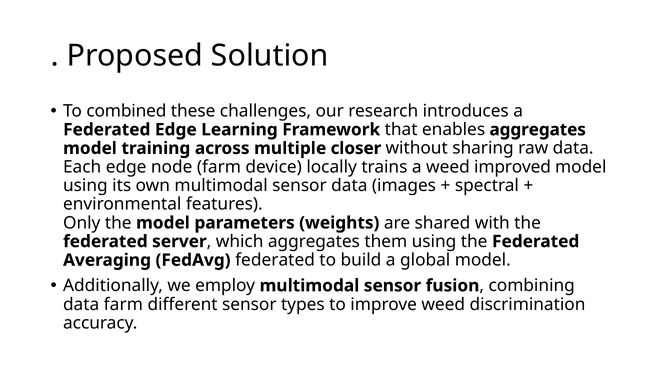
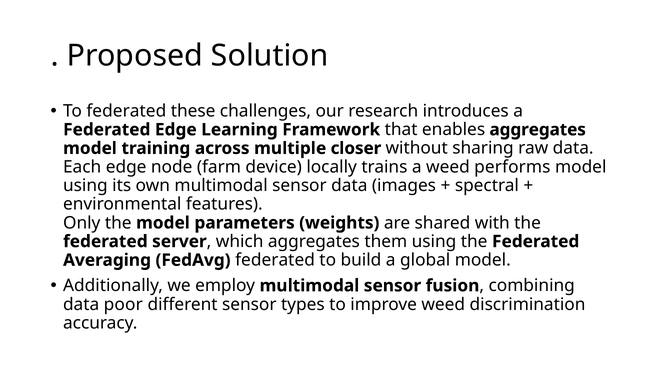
To combined: combined -> federated (126, 111)
improved: improved -> performs (512, 167)
data farm: farm -> poor (123, 305)
